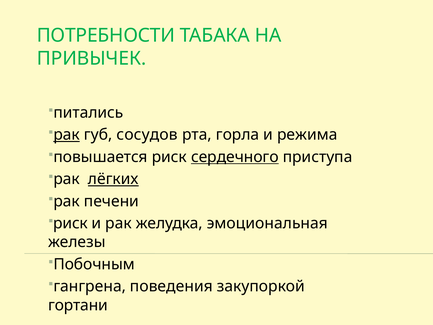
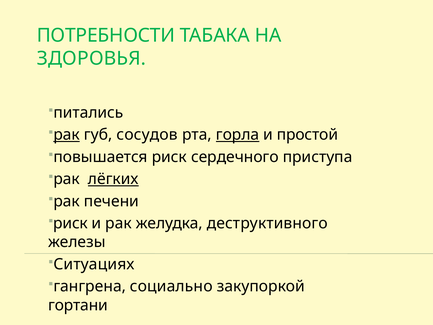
ПРИВЫЧЕК: ПРИВЫЧЕК -> ЗДОРОВЬЯ (91, 58)
горла underline: none -> present (238, 135)
режима: режима -> простой (307, 135)
сердечного underline: present -> none (235, 157)
эмоциональная: эмоциональная -> деструктивного (267, 223)
Побочным: Побочным -> Ситуациях (94, 264)
поведения: поведения -> социально (171, 286)
